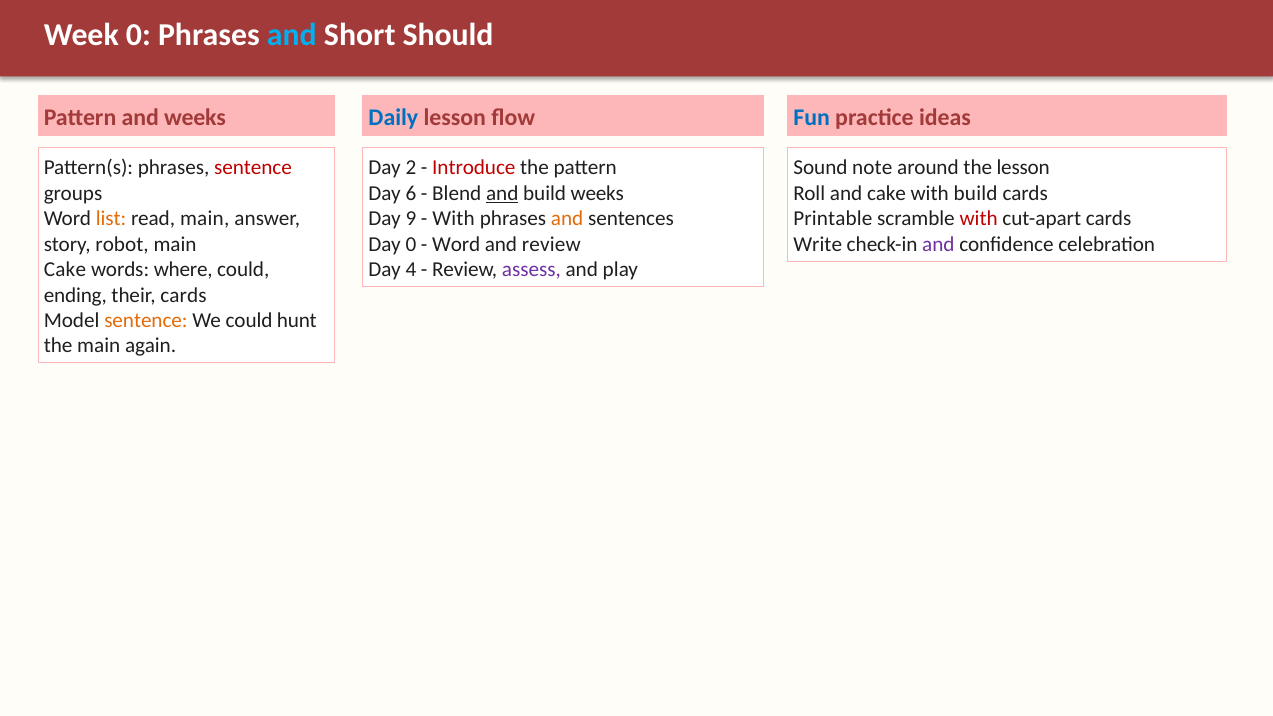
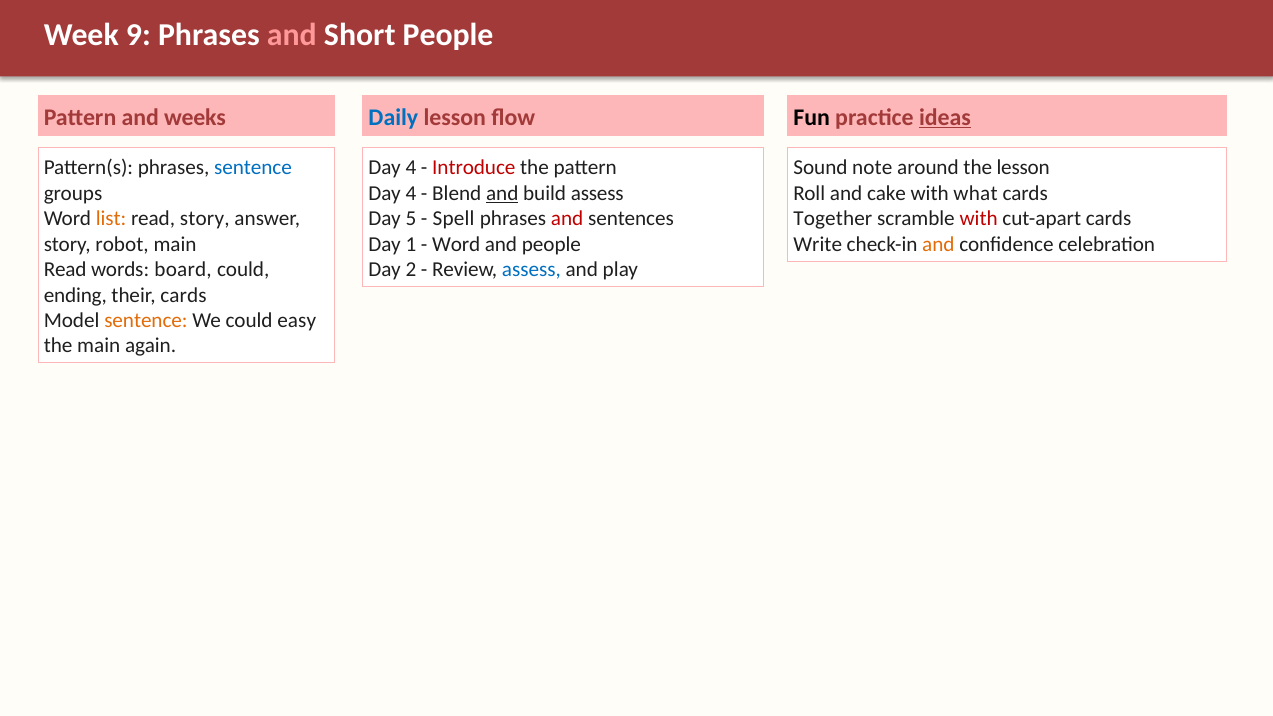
Week 0: 0 -> 9 (138, 35)
and colour: light blue -> pink (292, 35)
Short Should: Should -> People (448, 35)
Fun colour: blue -> black (812, 117)
ideas underline: none -> present (945, 117)
sentence colour: red -> blue (253, 168)
2: 2 -> 4 (411, 168)
6: 6 -> 4 (411, 193)
build weeks: weeks -> assess (597, 193)
with build: build -> what (976, 193)
read main: main -> story (205, 219)
Printable: Printable -> Together (833, 219)
9: 9 -> 5 (411, 219)
With: With -> Spell (454, 219)
and colour: orange -> red (567, 219)
and colour: purple -> orange (938, 244)
Day 0: 0 -> 1 (411, 244)
and review: review -> people (551, 244)
Cake: Cake -> Read (65, 270)
where: where -> board (183, 270)
4: 4 -> 2 (411, 270)
assess colour: purple -> blue (531, 270)
hunt: hunt -> easy (297, 321)
